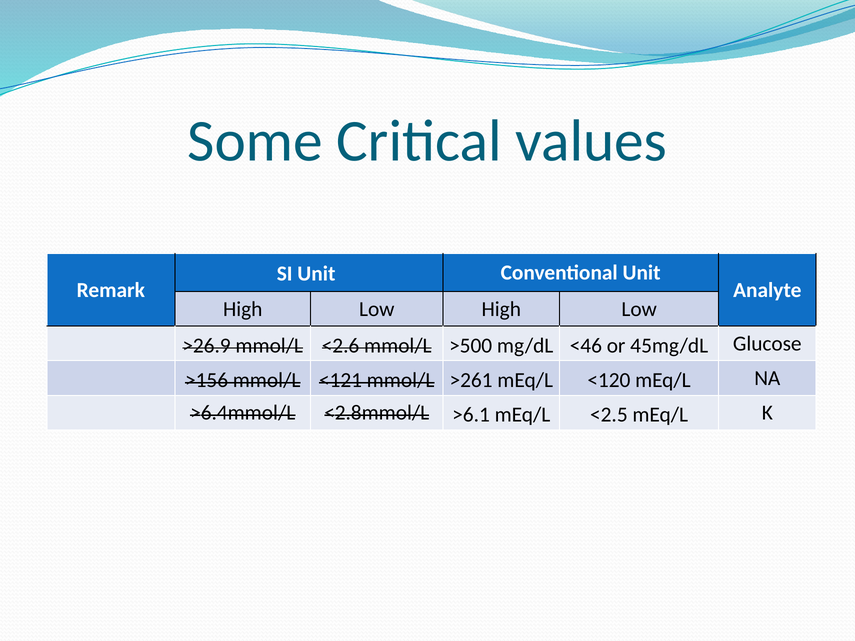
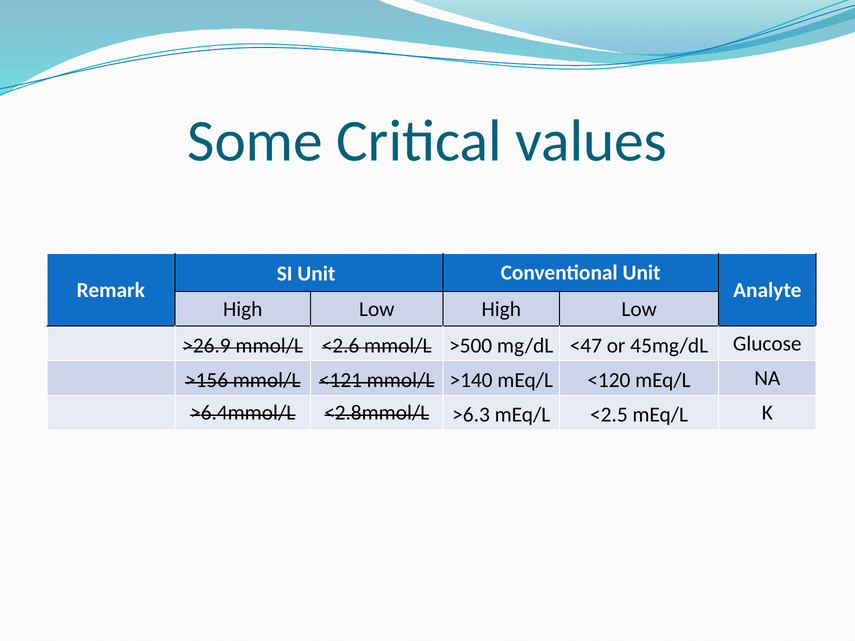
<46: <46 -> <47 (586, 346)
>261: >261 -> >140 (471, 380)
>6.1: >6.1 -> >6.3 (471, 415)
